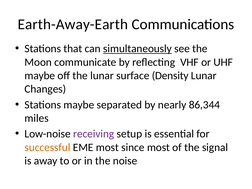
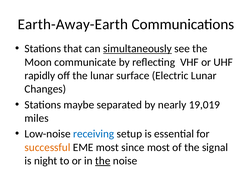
maybe: maybe -> rapidly (40, 76)
Density: Density -> Electric (170, 76)
86,344: 86,344 -> 19,019 (204, 105)
receiving colour: purple -> blue (94, 134)
away: away -> night (46, 161)
the underline: none -> present (103, 161)
